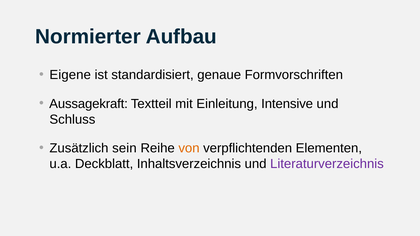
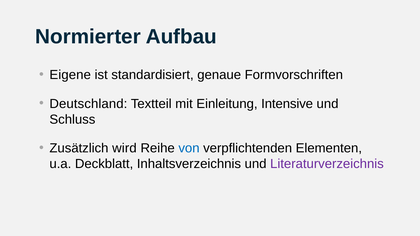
Aussagekraft: Aussagekraft -> Deutschland (88, 104)
sein: sein -> wird (124, 148)
von colour: orange -> blue (189, 148)
